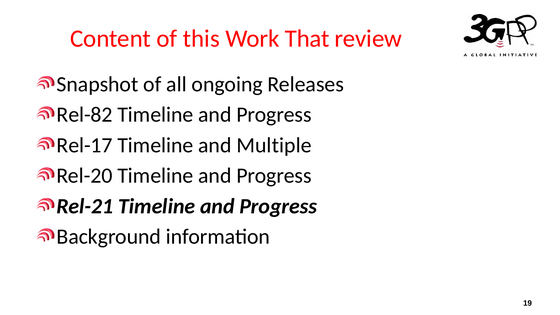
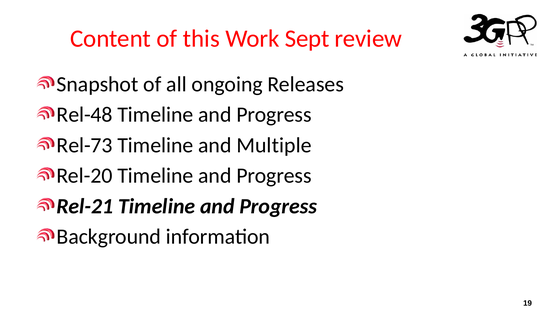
That: That -> Sept (307, 38)
Rel-82: Rel-82 -> Rel-48 (85, 115)
Rel-17: Rel-17 -> Rel-73 (85, 145)
